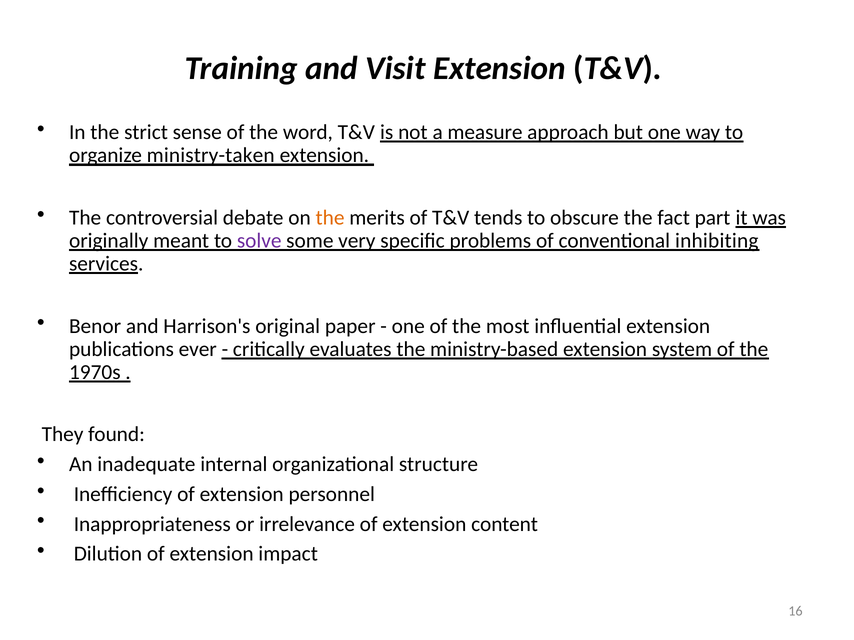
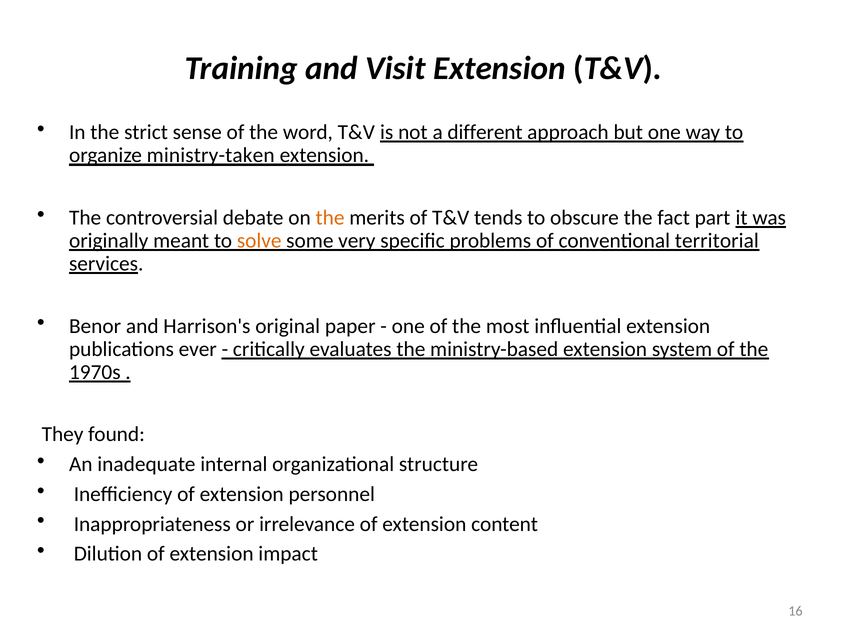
measure: measure -> different (485, 132)
solve colour: purple -> orange (259, 241)
inhibiting: inhibiting -> territorial (717, 241)
